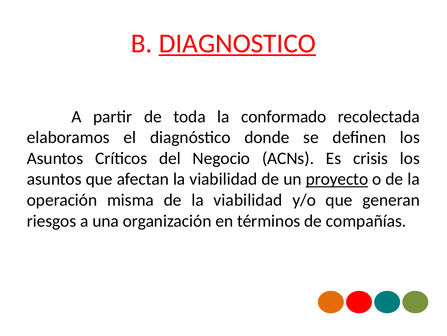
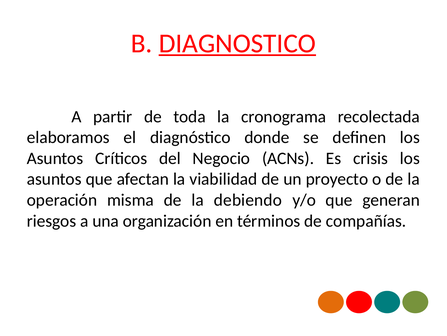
conformado: conformado -> cronograma (284, 116)
proyecto underline: present -> none (337, 179)
de la viabilidad: viabilidad -> debiendo (248, 200)
